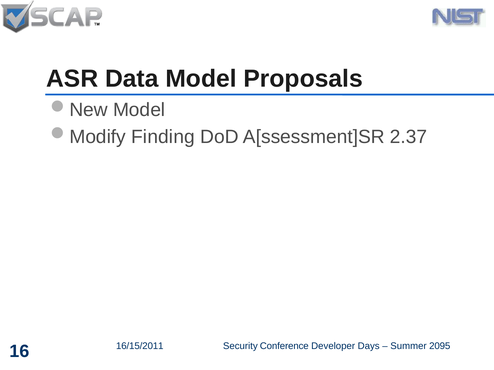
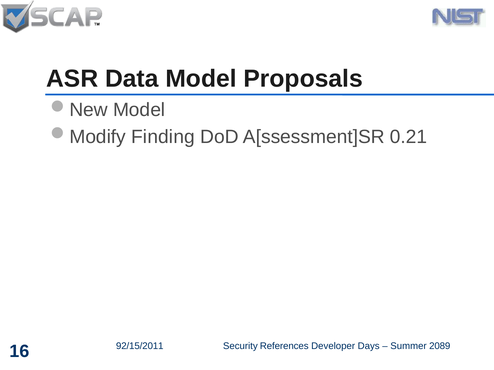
2.37: 2.37 -> 0.21 (409, 137)
16/15/2011: 16/15/2011 -> 92/15/2011 (140, 346)
Conference: Conference -> References (284, 346)
2095: 2095 -> 2089 (440, 346)
